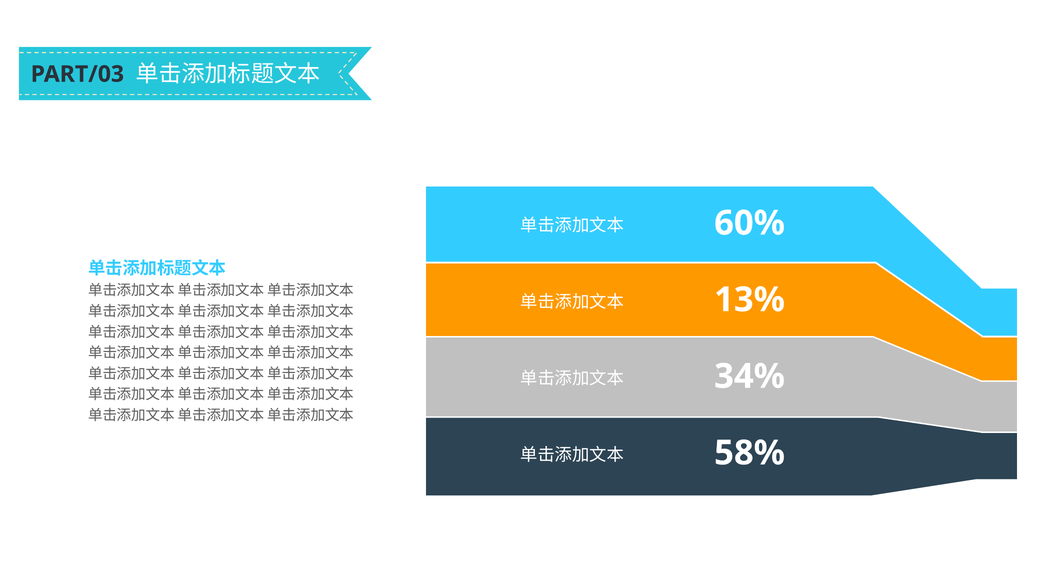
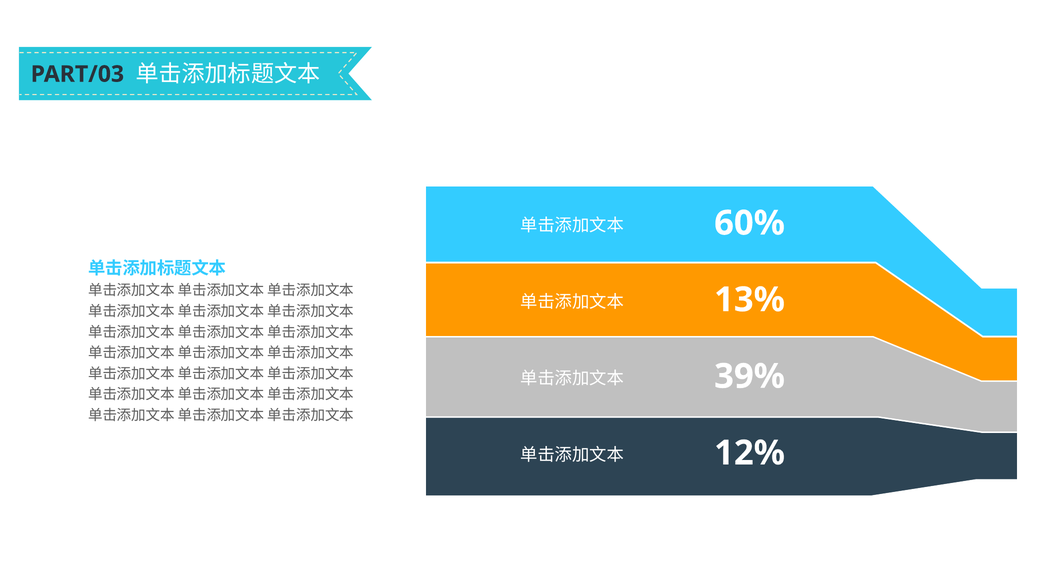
34%: 34% -> 39% (750, 376)
58%: 58% -> 12% (750, 453)
